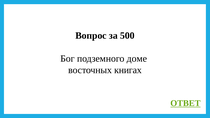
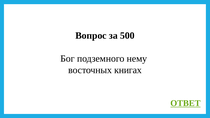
доме: доме -> нему (137, 59)
